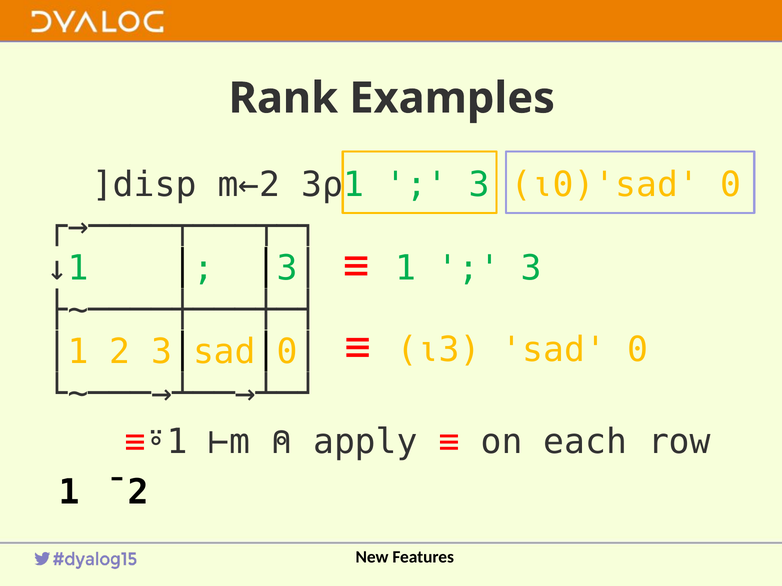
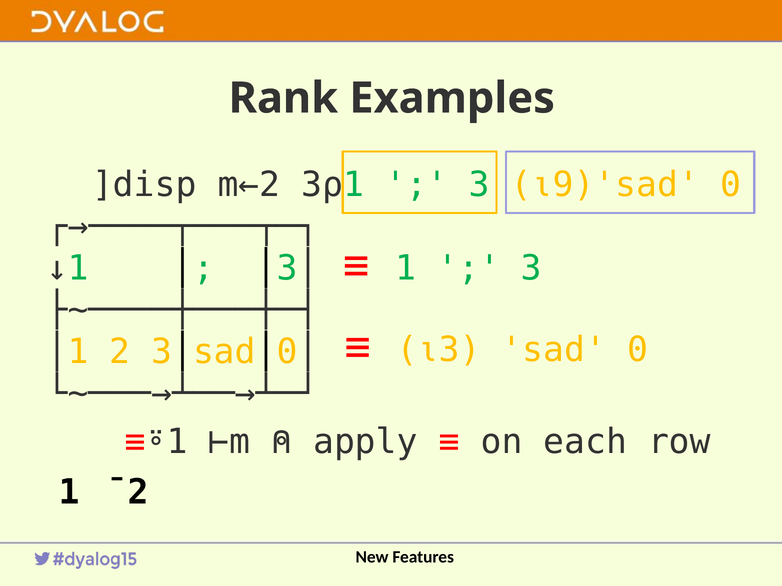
⍳0)'sad: ⍳0)'sad -> ⍳9)'sad (605, 185)
